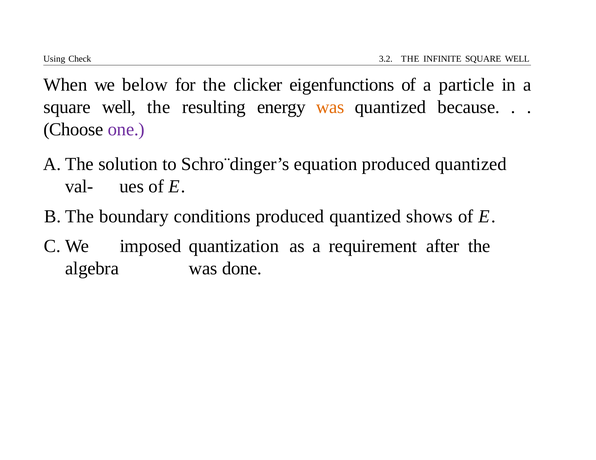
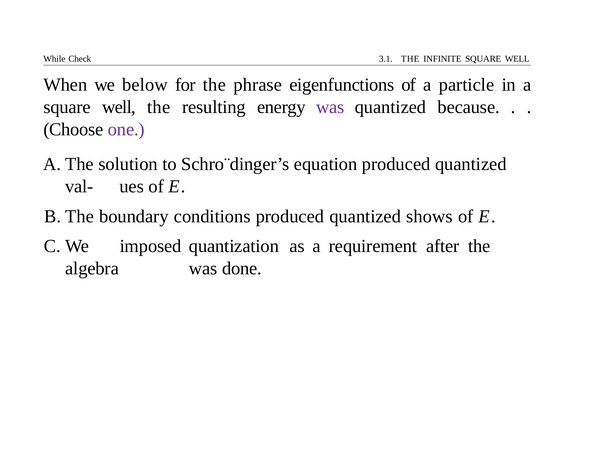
Using: Using -> While (54, 59)
3.2: 3.2 -> 3.1 (386, 59)
clicker: clicker -> phrase (258, 85)
was colour: orange -> purple (330, 107)
